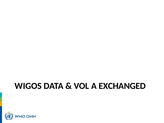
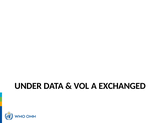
WIGOS: WIGOS -> UNDER (28, 86)
